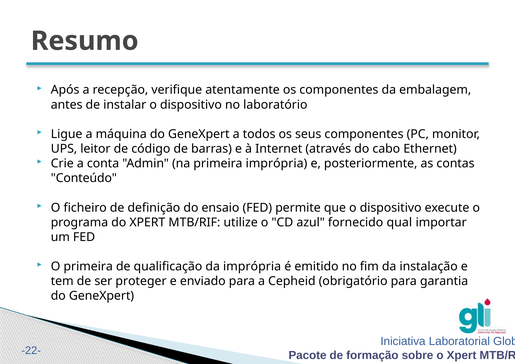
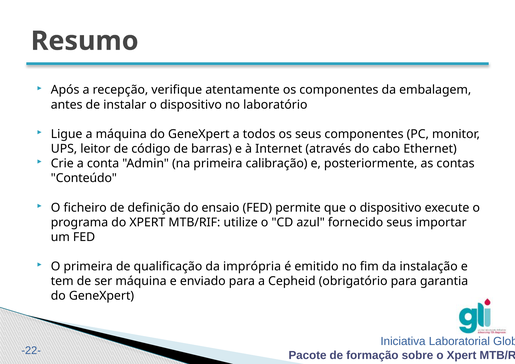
primeira imprópria: imprópria -> calibração (277, 163)
fornecido qual: qual -> seus (399, 222)
ser proteger: proteger -> máquina (141, 281)
